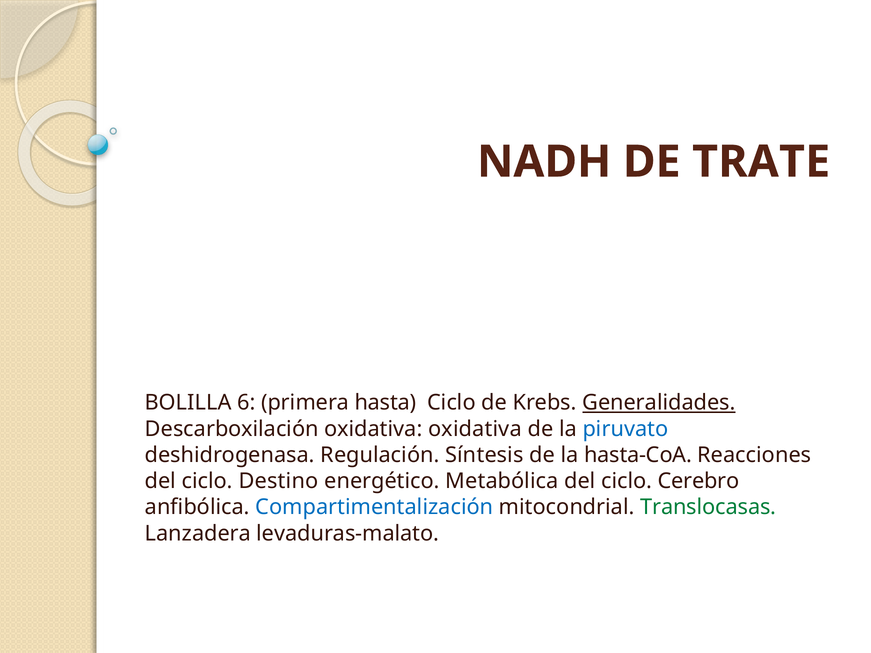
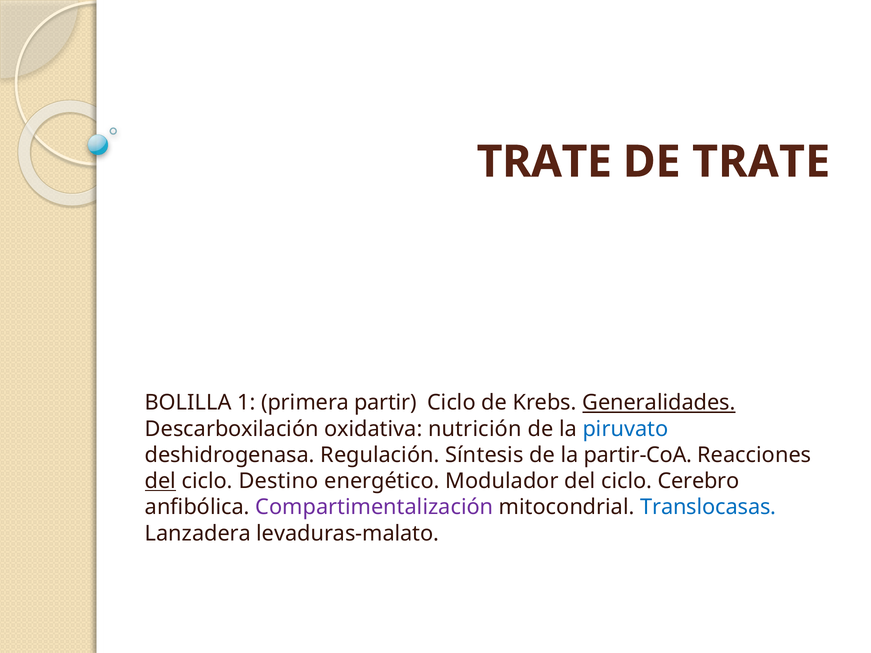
NADH: NADH -> TRATE (544, 162)
6: 6 -> 1 (246, 403)
hasta: hasta -> partir (385, 403)
oxidativa oxidativa: oxidativa -> nutrición (475, 429)
hasta-CoA: hasta-CoA -> partir-CoA (638, 455)
del underline: none -> present (160, 481)
Metabólica: Metabólica -> Modulador (502, 481)
Compartimentalización colour: blue -> purple (374, 507)
Translocasas colour: green -> blue (708, 507)
